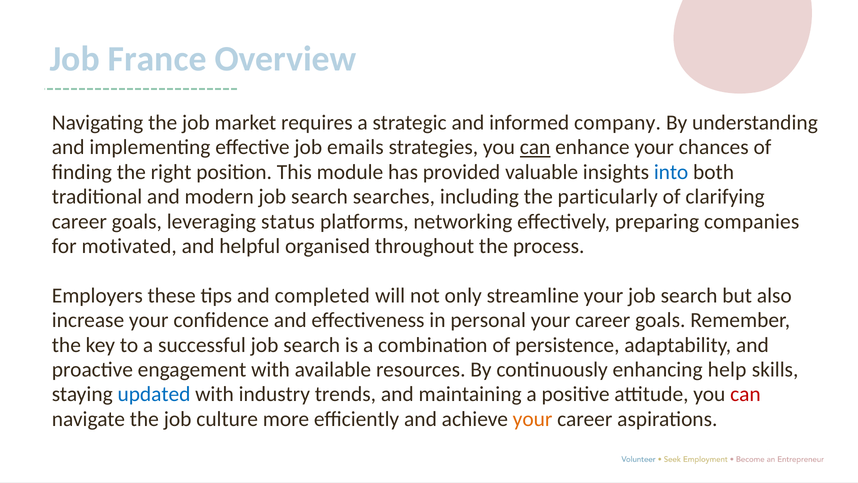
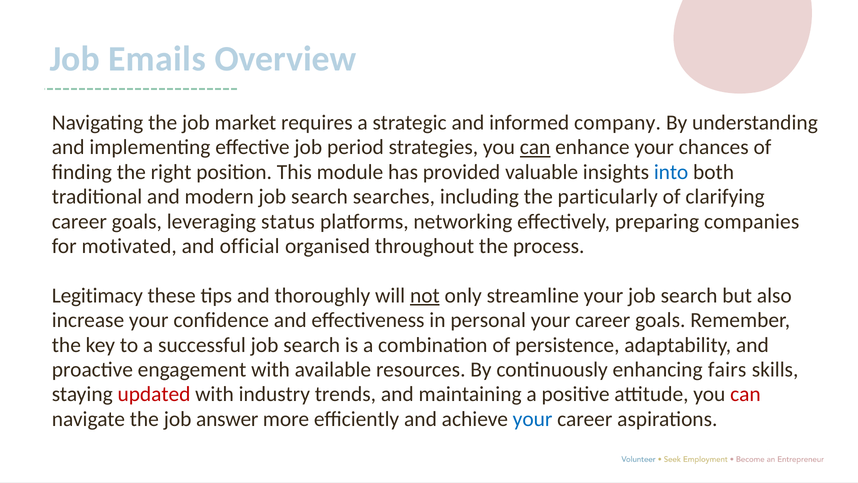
France: France -> Emails (157, 59)
emails: emails -> period (355, 147)
helpful: helpful -> official (250, 246)
Employers: Employers -> Legitimacy (97, 295)
completed: completed -> thoroughly (322, 295)
not underline: none -> present (425, 295)
help: help -> fairs (727, 369)
updated colour: blue -> red (154, 394)
culture: culture -> answer (227, 419)
your colour: orange -> blue (533, 419)
